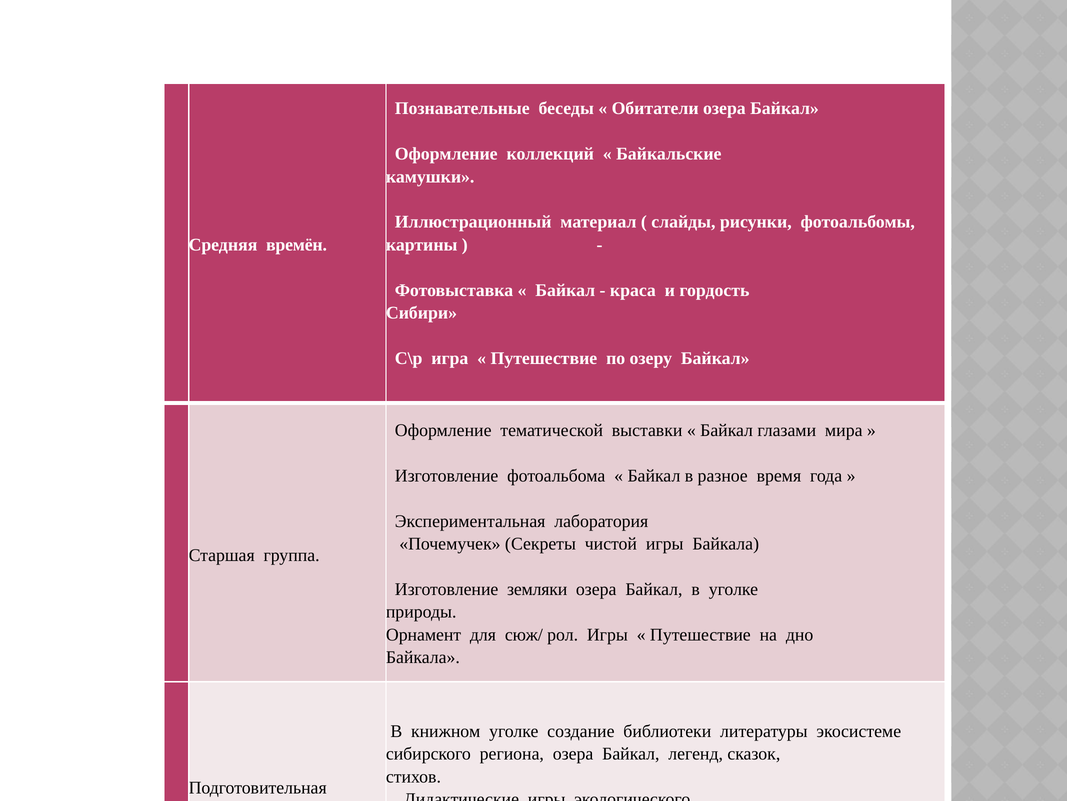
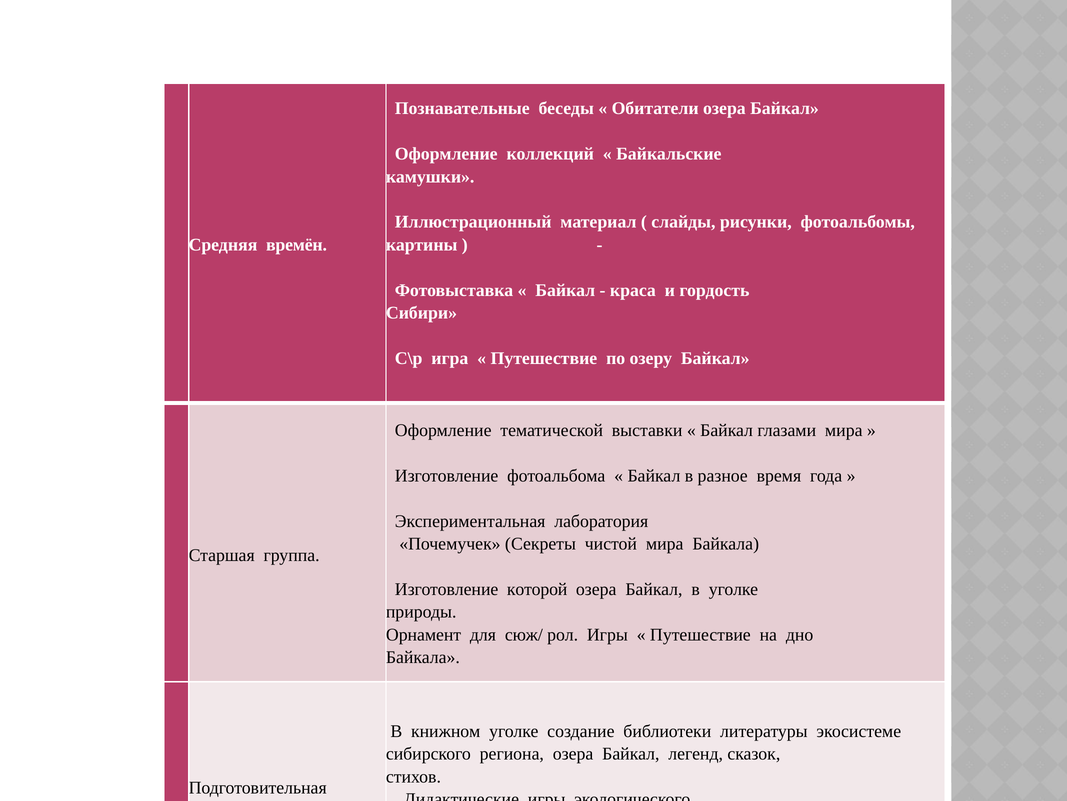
чистой игры: игры -> мира (665, 543)
земляки: земляки -> которой (537, 589)
